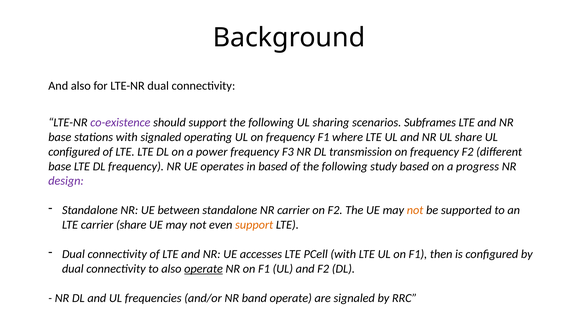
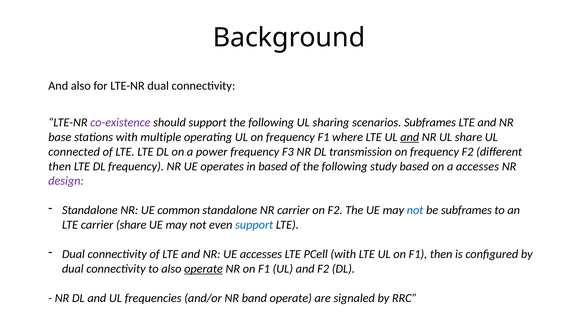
with signaled: signaled -> multiple (161, 137)
and underline: none -> present (410, 137)
configured: configured -> connected (74, 152)
base: base -> then (60, 166)
a progress: progress -> accesses (477, 166)
between: between -> common (179, 210)
not colour: orange -> blue (415, 210)
be supported: supported -> subframes (466, 210)
support colour: orange -> blue (254, 225)
